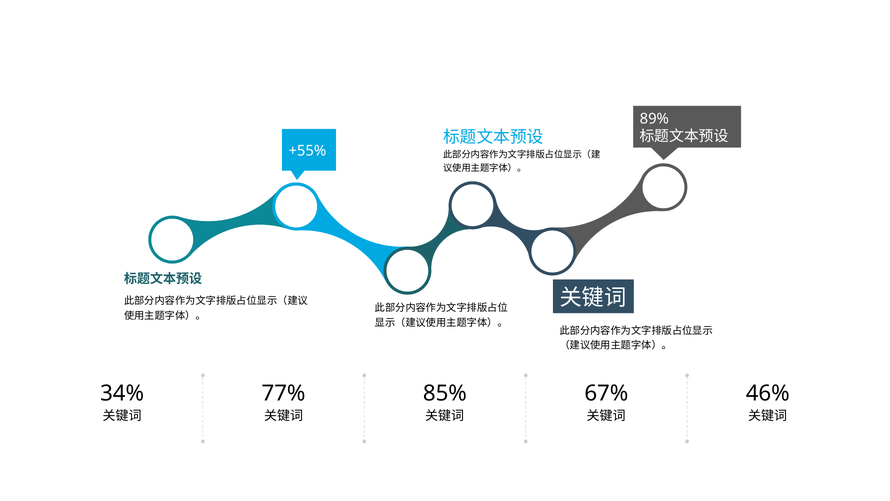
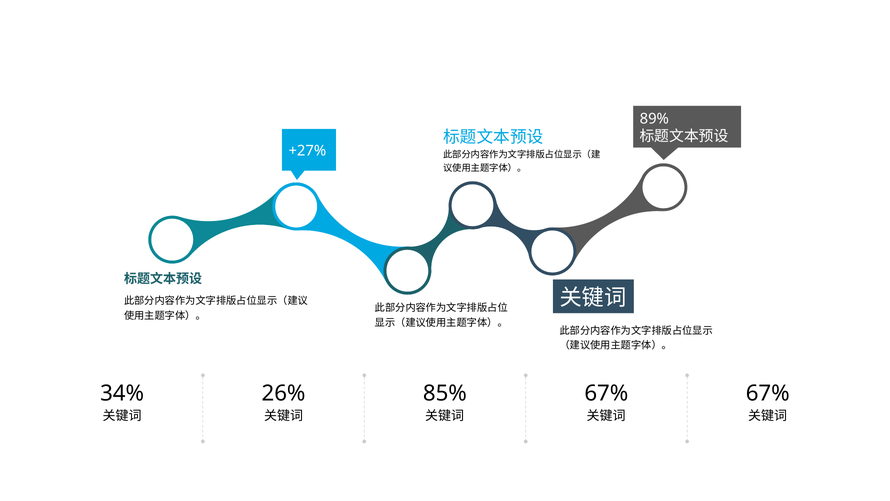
+55%: +55% -> +27% (307, 151)
77%: 77% -> 26% (284, 393)
67% 46%: 46% -> 67% (768, 393)
